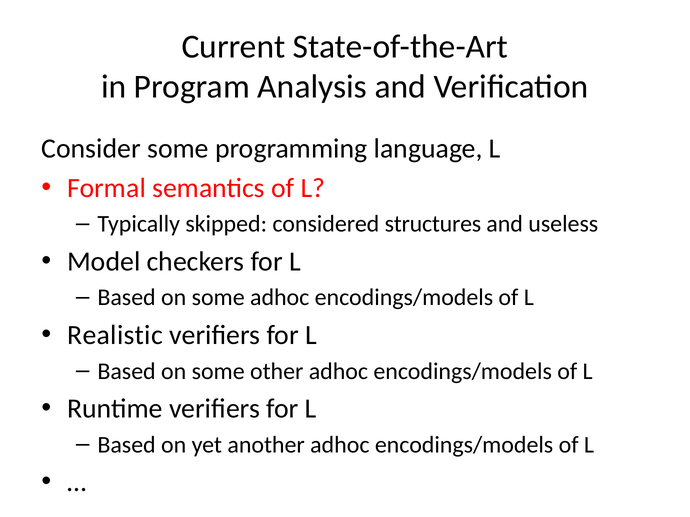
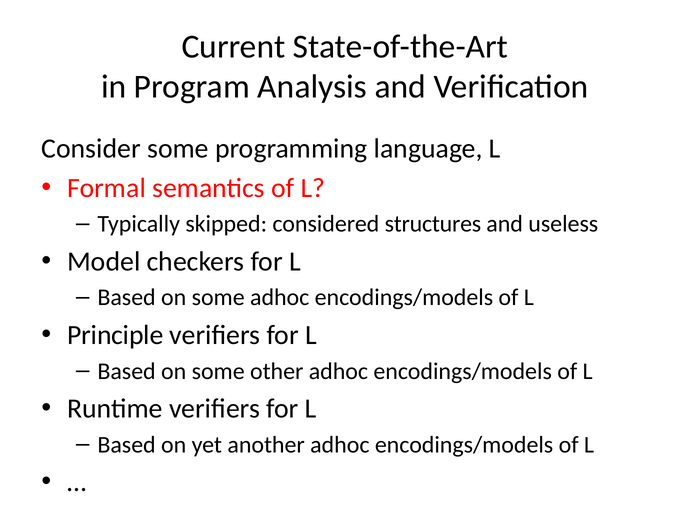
Realistic: Realistic -> Principle (115, 335)
